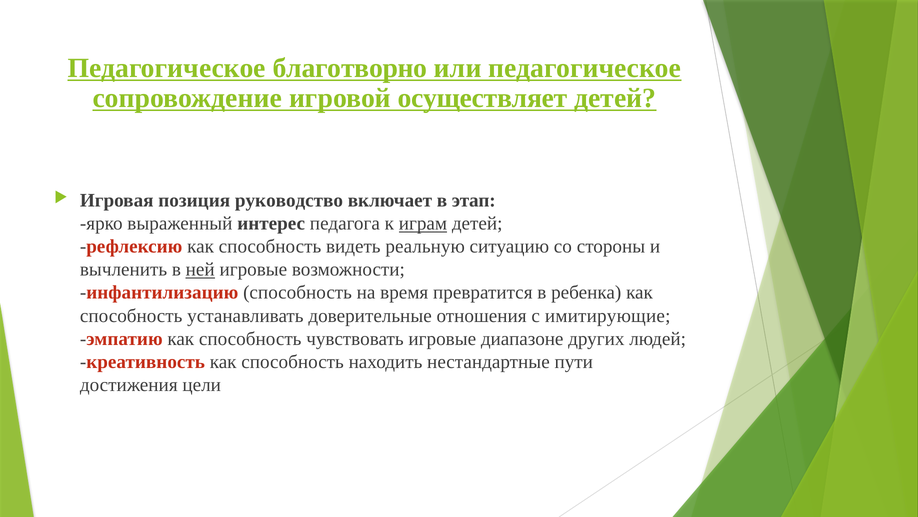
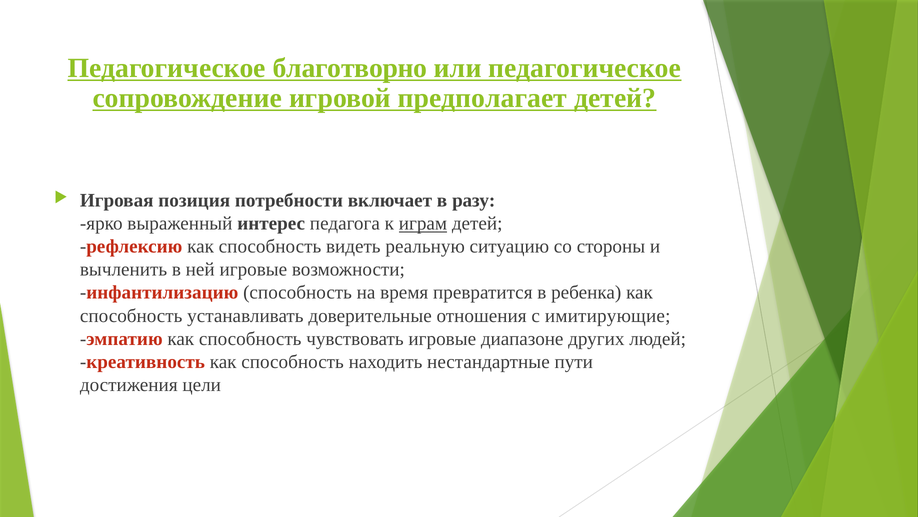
осуществляет: осуществляет -> предполагает (482, 98)
руководство: руководство -> потребности (289, 200)
этап: этап -> разу (474, 200)
ней underline: present -> none (200, 269)
